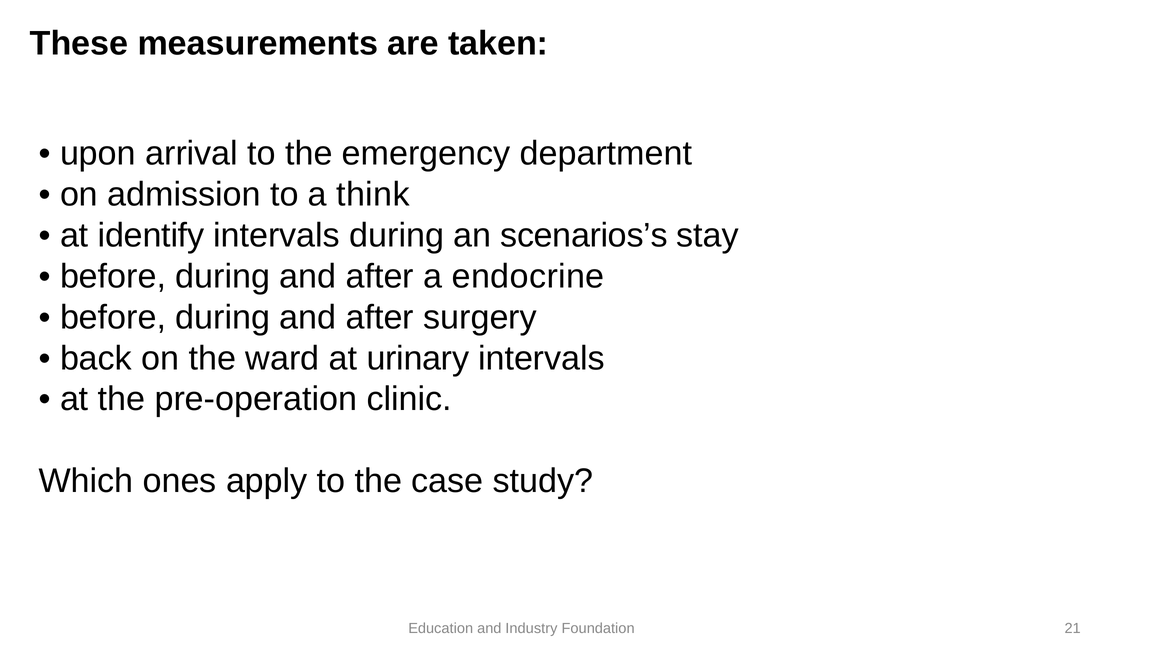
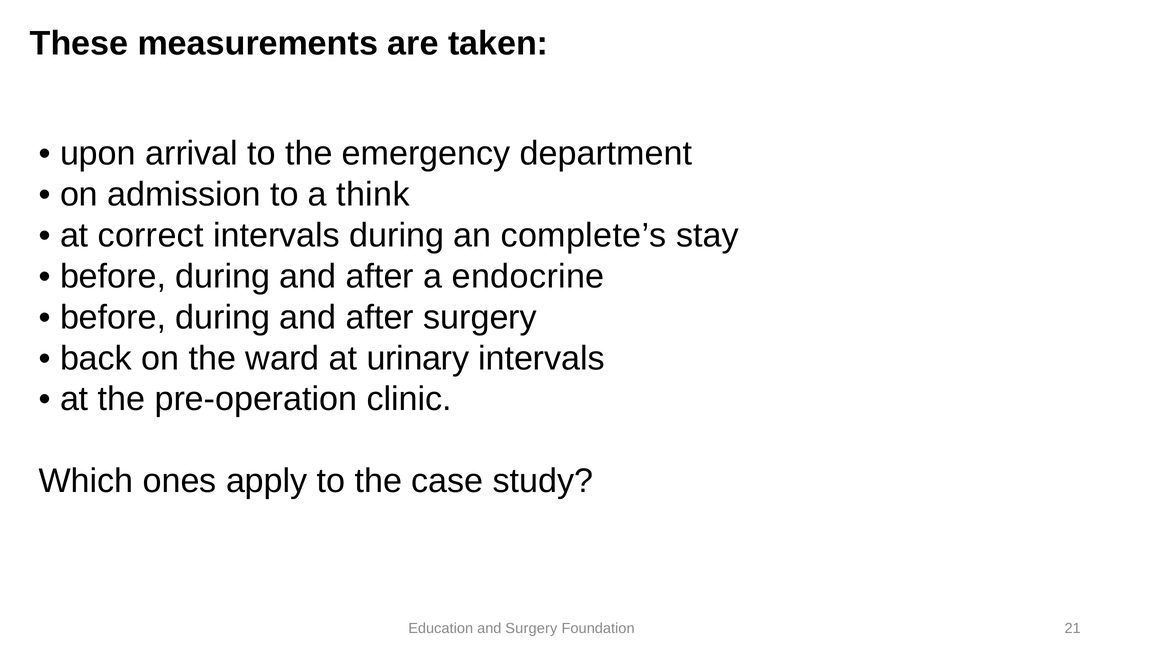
identify: identify -> correct (151, 235)
scenarios’s: scenarios’s -> complete’s (584, 235)
and Industry: Industry -> Surgery (531, 628)
